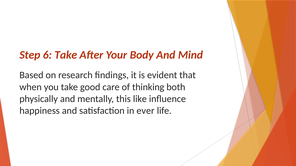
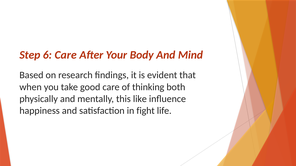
6 Take: Take -> Care (66, 55)
ever: ever -> fight (146, 111)
